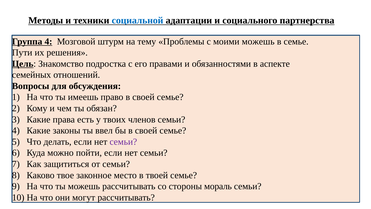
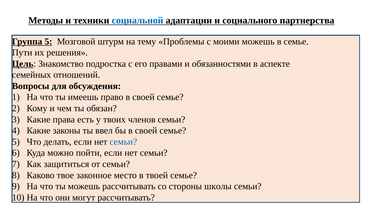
Группа 4: 4 -> 5 (48, 41)
семьи colour: purple -> blue (123, 142)
мораль: мораль -> школы (218, 186)
